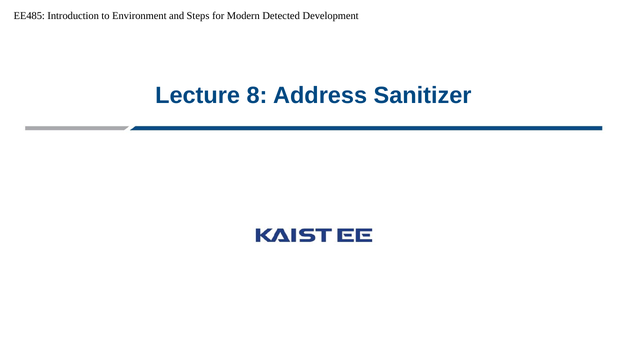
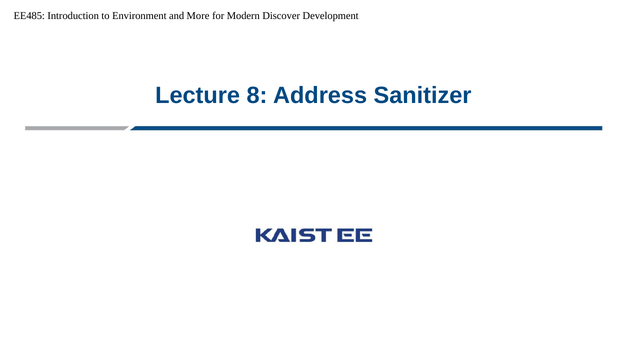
Steps: Steps -> More (198, 16)
Detected: Detected -> Discover (281, 16)
